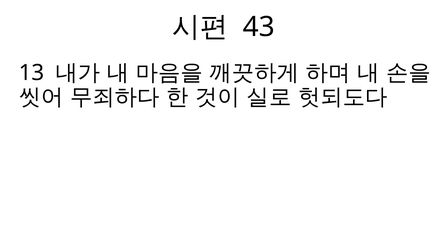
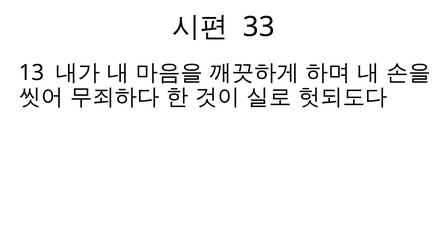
43: 43 -> 33 (259, 27)
